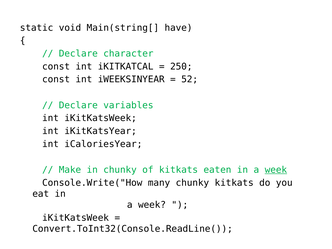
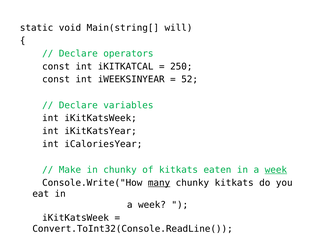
have: have -> will (179, 28)
character: character -> operators (128, 54)
many underline: none -> present (159, 183)
